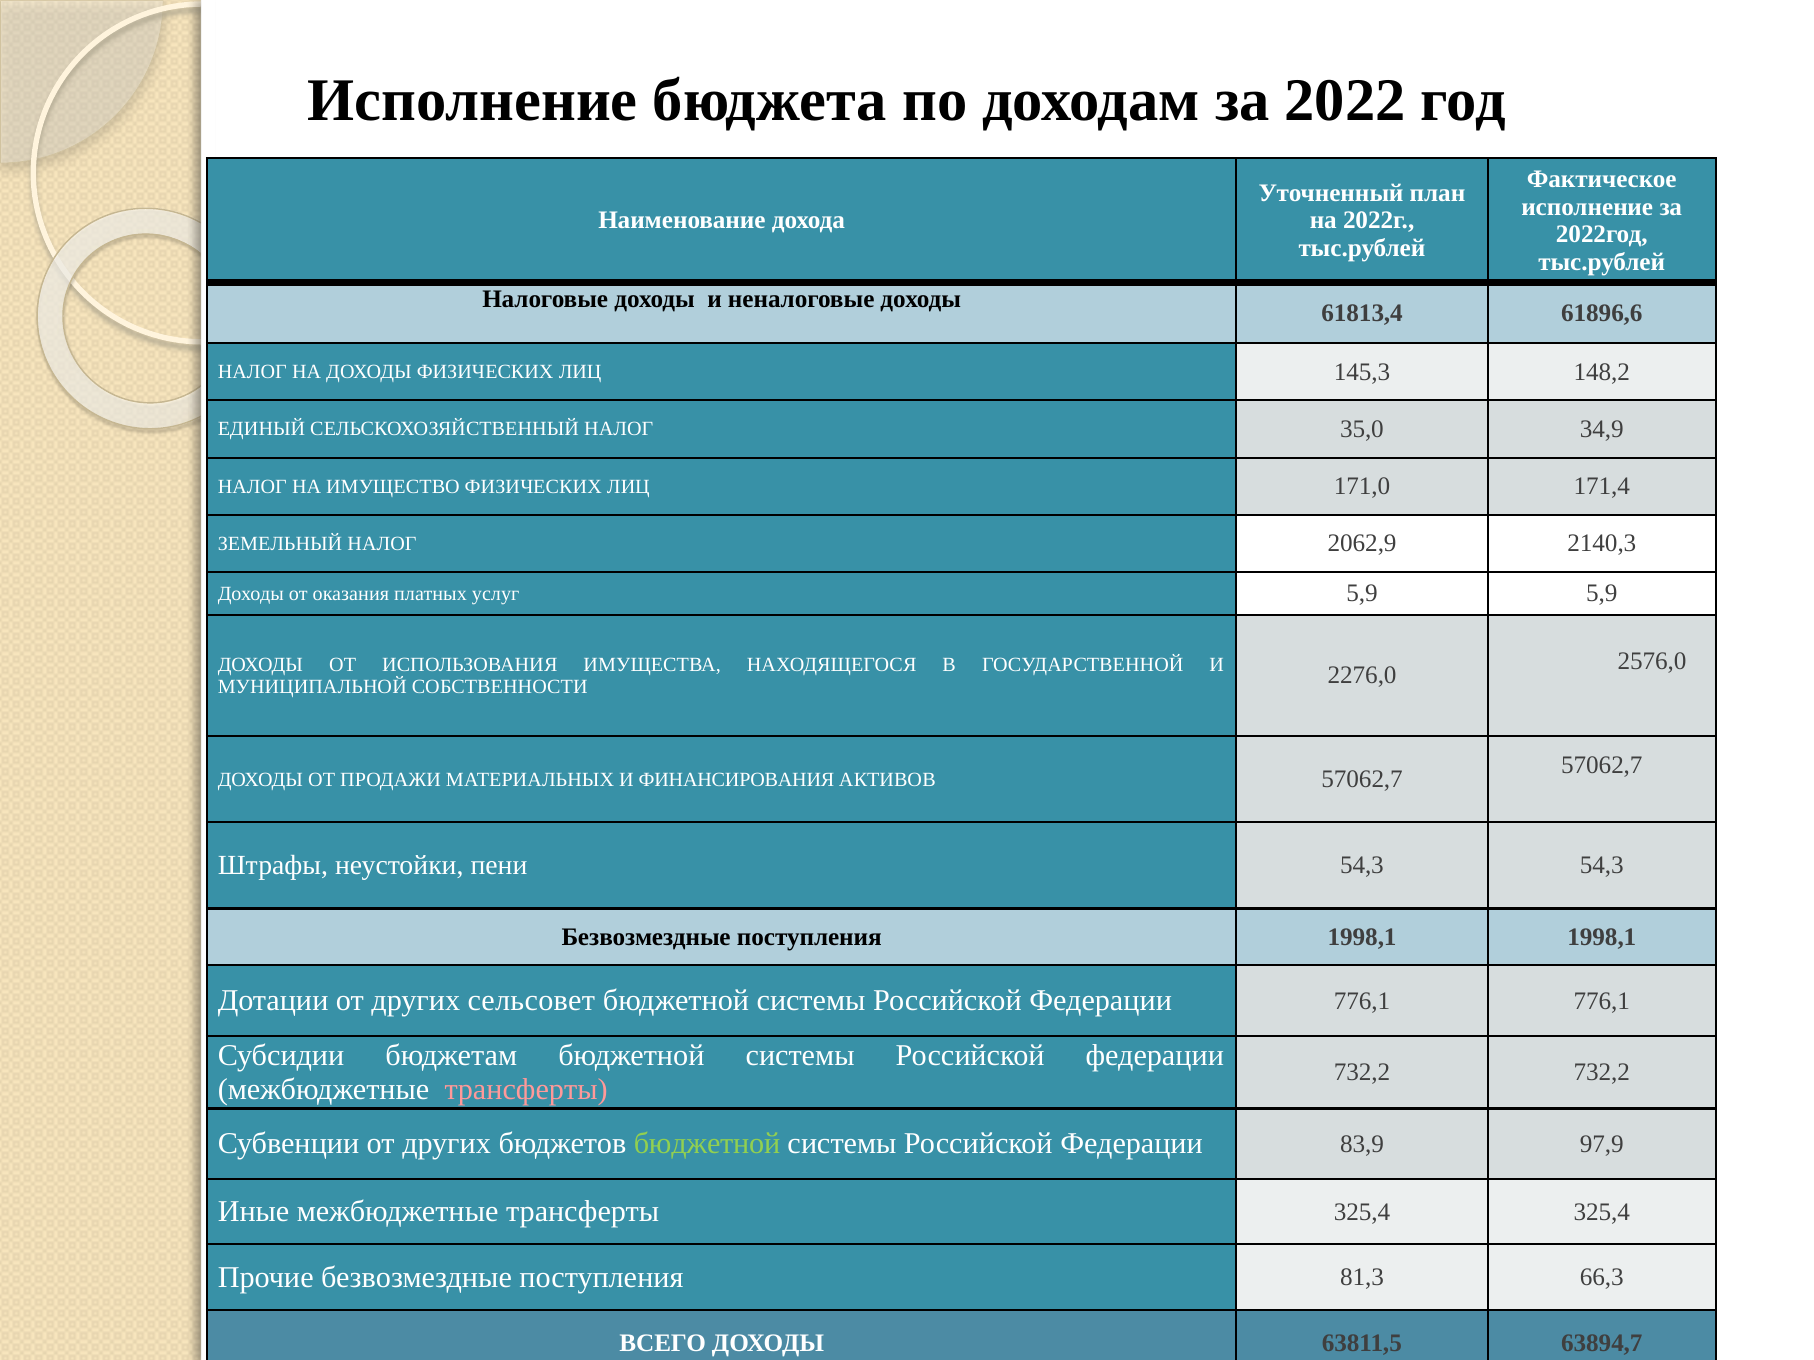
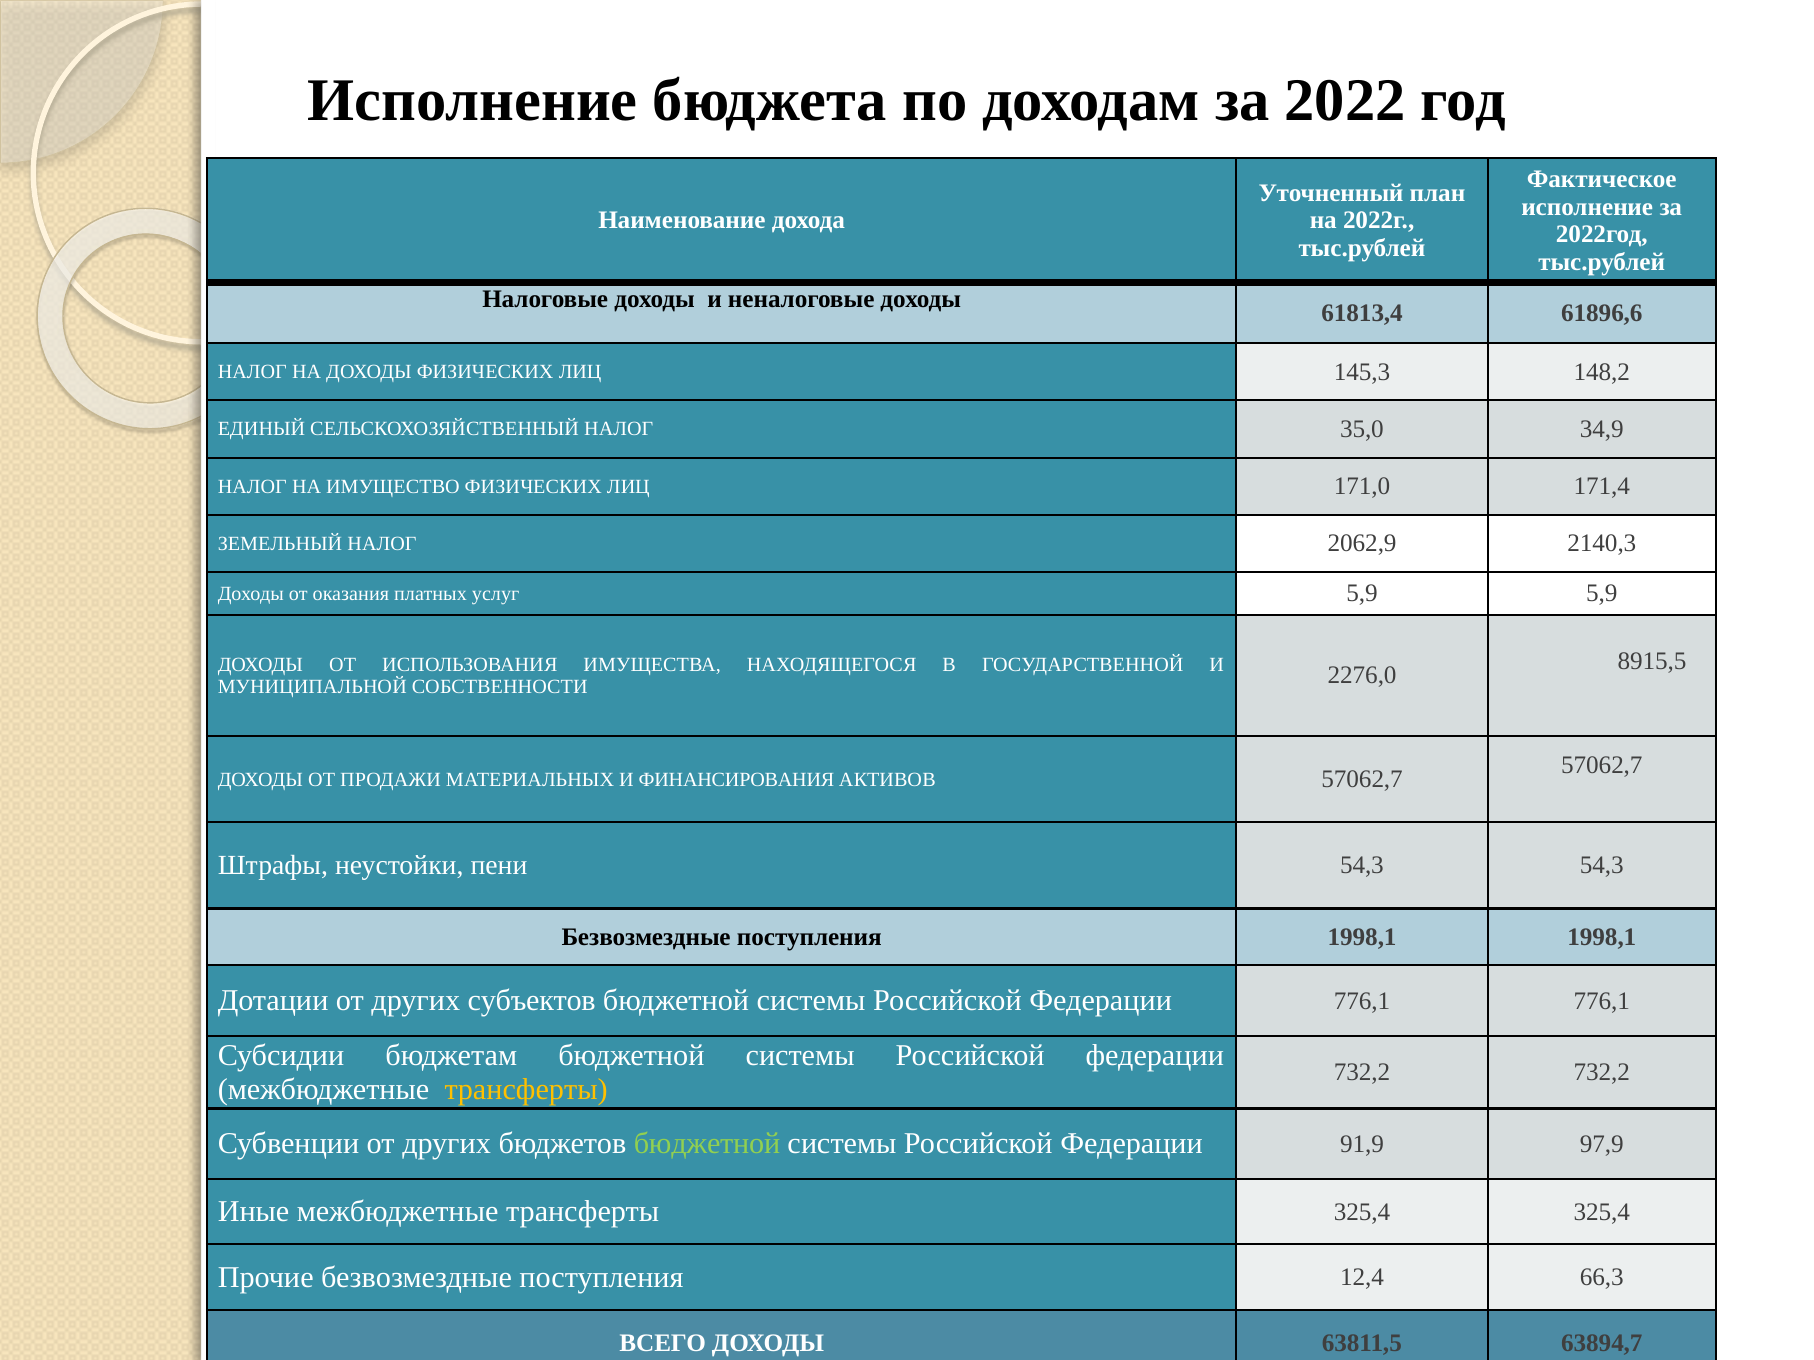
2576,0: 2576,0 -> 8915,5 (1652, 662)
сельсовет: сельсовет -> субъектов (532, 1001)
трансферты colour: pink -> yellow (526, 1090)
83,9: 83,9 -> 91,9 (1362, 1144)
81,3: 81,3 -> 12,4 (1362, 1278)
